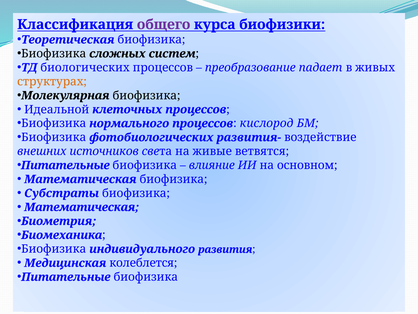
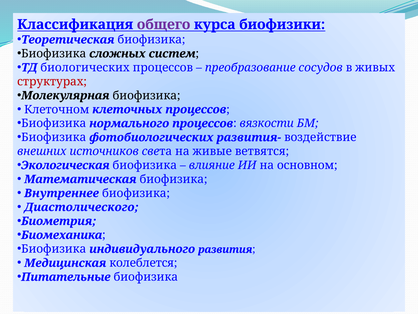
падает: падает -> сосудов (321, 68)
структурах colour: orange -> red (52, 81)
Идеальной: Идеальной -> Клеточном (57, 109)
кислород: кислород -> вязкости (267, 123)
Питательные: Питательные -> Экологическая (65, 165)
Субстраты: Субстраты -> Внутреннее (62, 193)
Математическая: Математическая -> Диастолического (82, 207)
